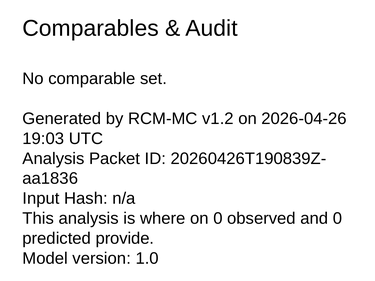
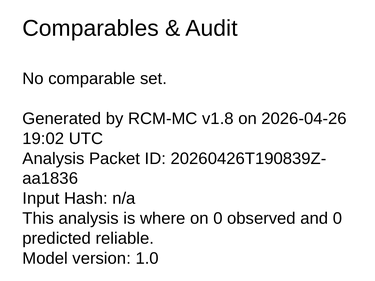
v1.2: v1.2 -> v1.8 (218, 119)
19:03: 19:03 -> 19:02 (43, 139)
provide: provide -> reliable (125, 239)
